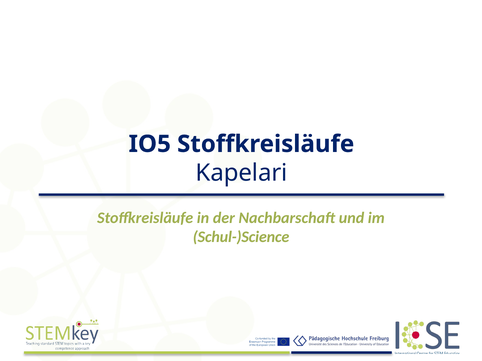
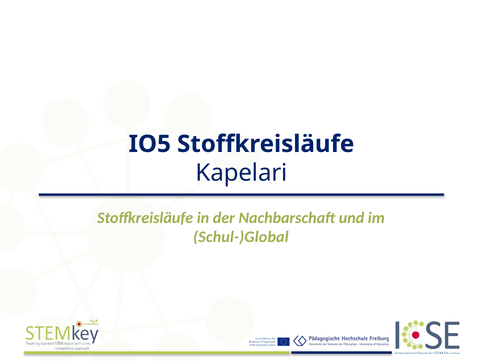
Schul-)Science: Schul-)Science -> Schul-)Global (241, 237)
